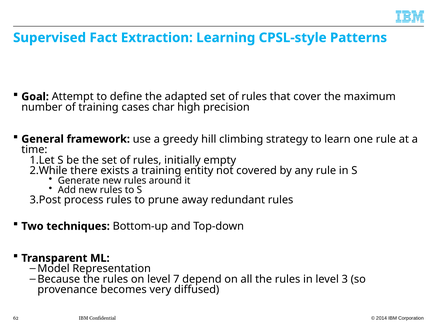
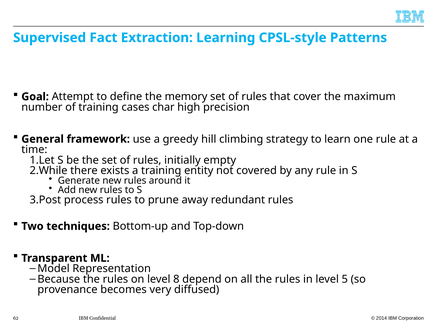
adapted: adapted -> memory (186, 97)
7: 7 -> 8 (176, 279)
3: 3 -> 5 (345, 279)
